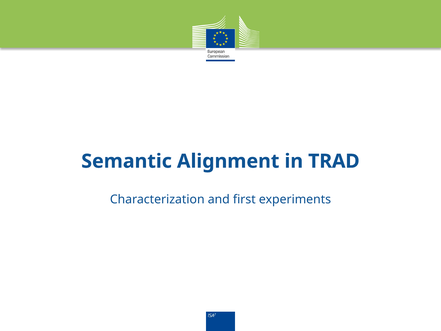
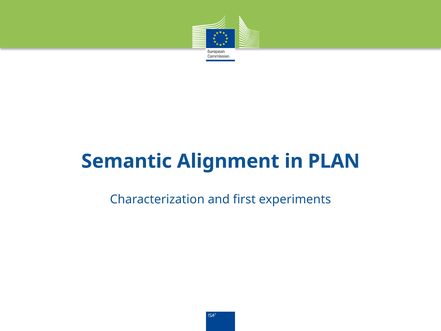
TRAD: TRAD -> PLAN (334, 161)
